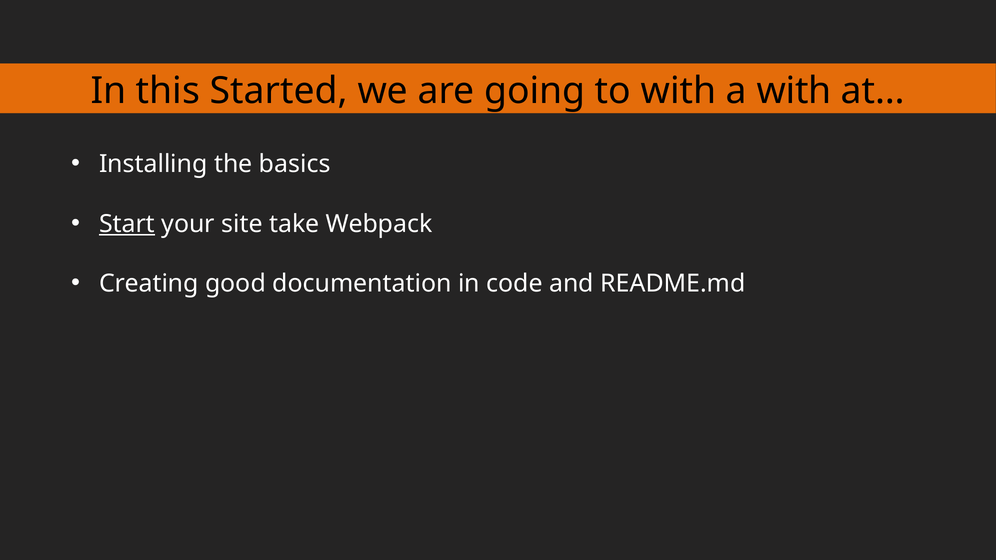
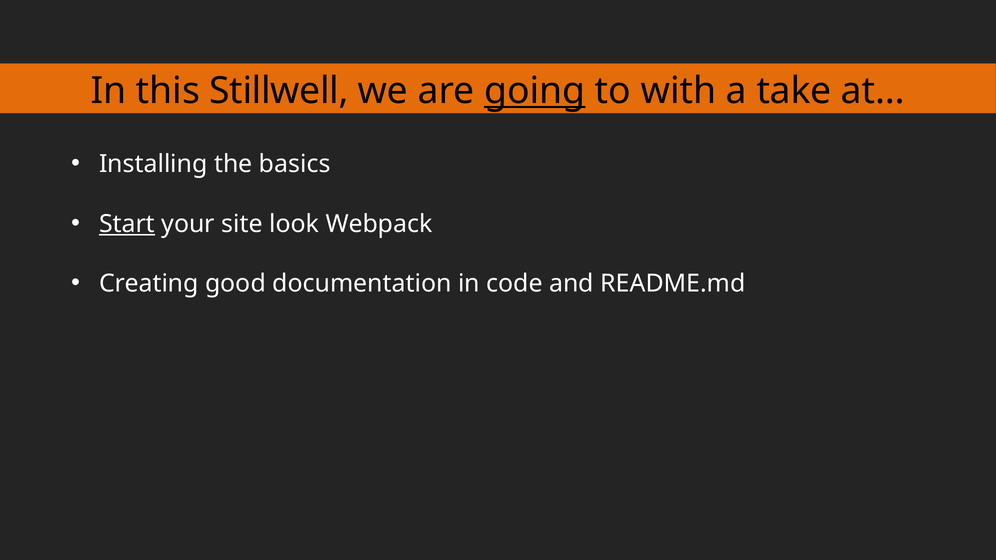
Started: Started -> Stillwell (279, 91)
going underline: none -> present (535, 91)
a with: with -> take (794, 91)
take: take -> look (294, 224)
